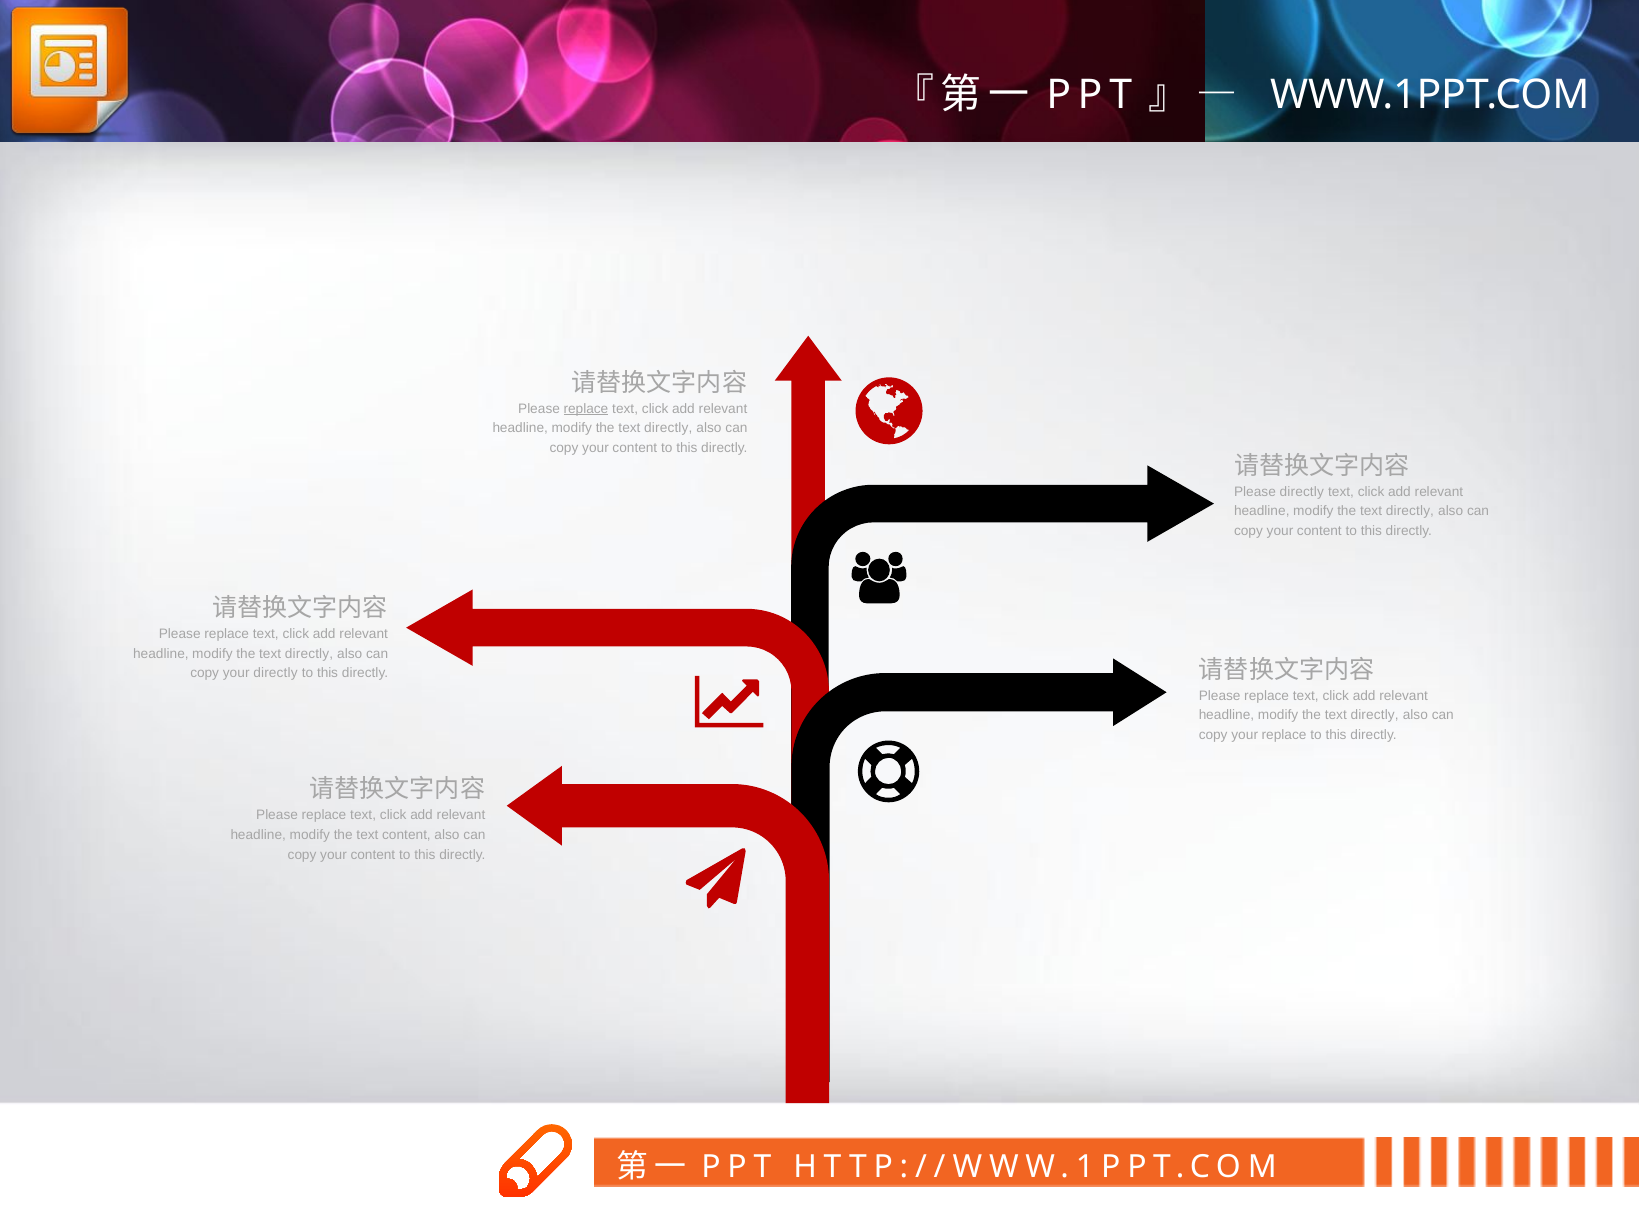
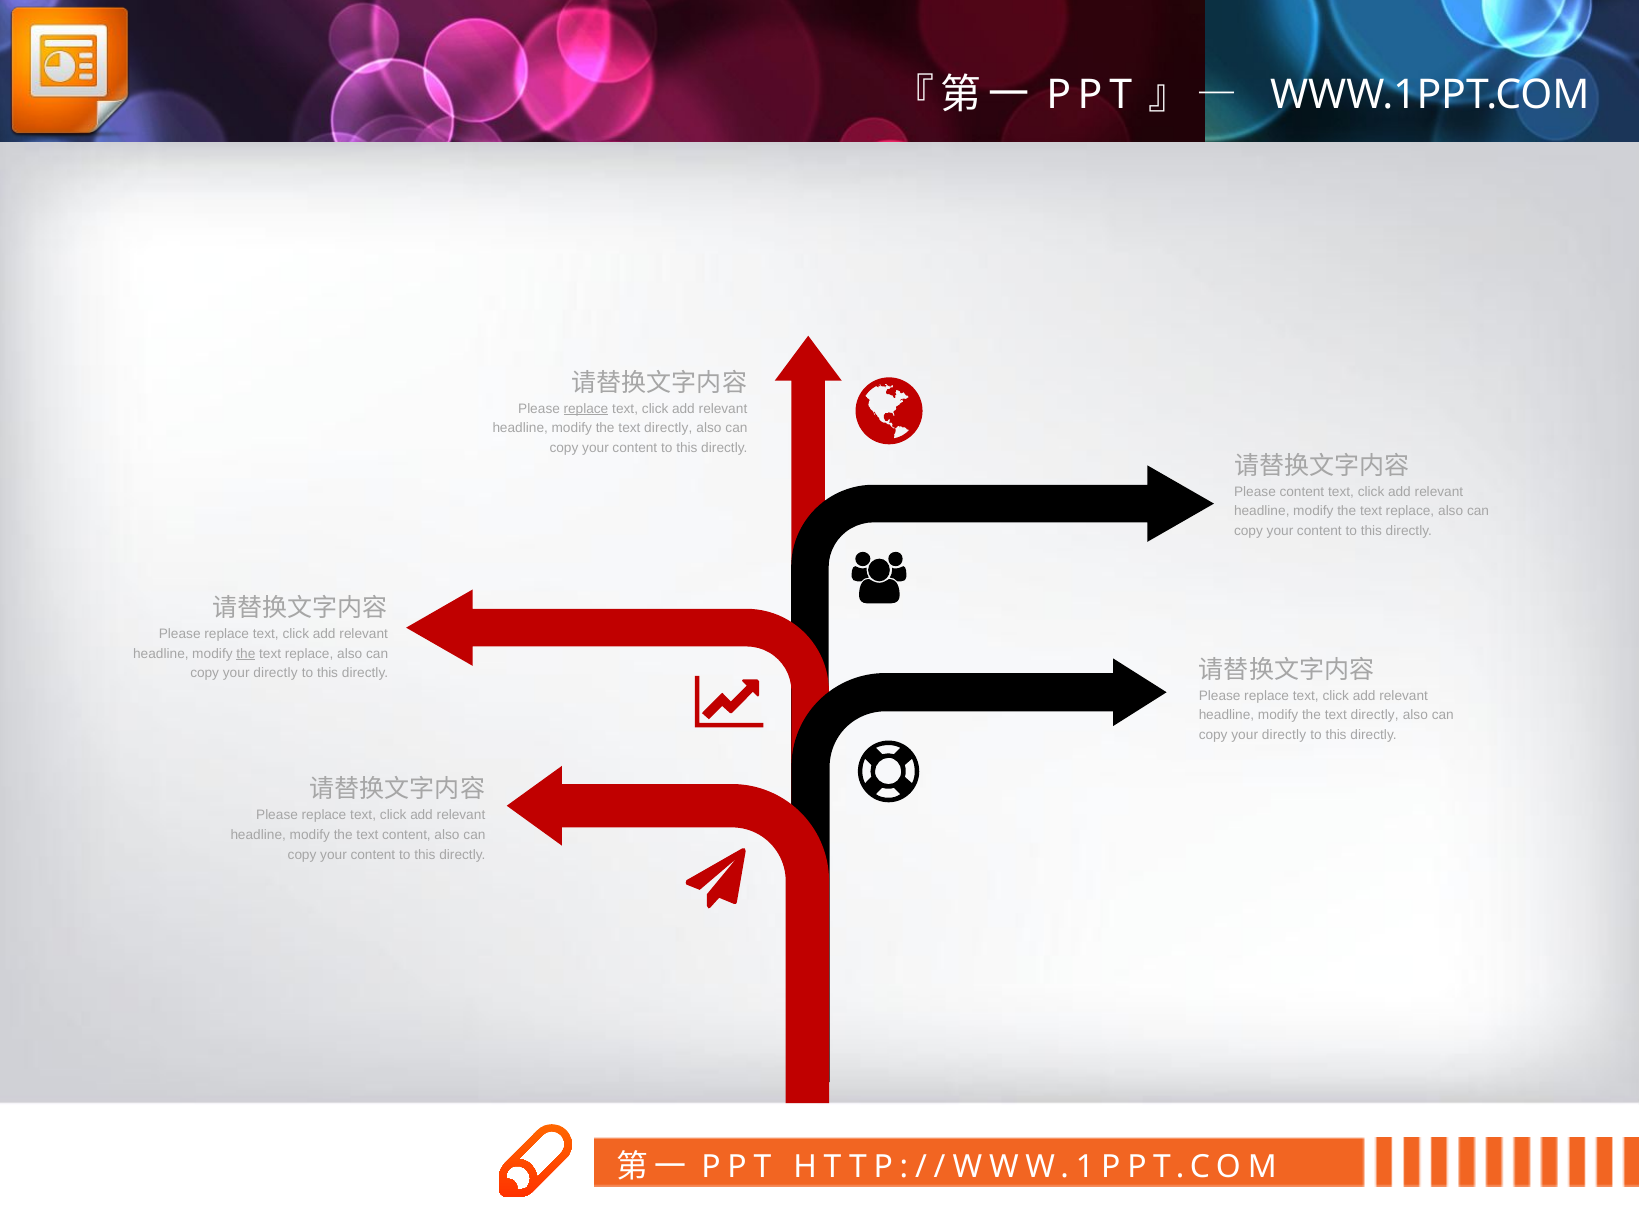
Please directly: directly -> content (1302, 492)
directly: directly -> replace (1410, 512)
the underline: none -> present (246, 654)
directly: directly -> replace (309, 654)
replace: replace -> directly (1284, 735)
